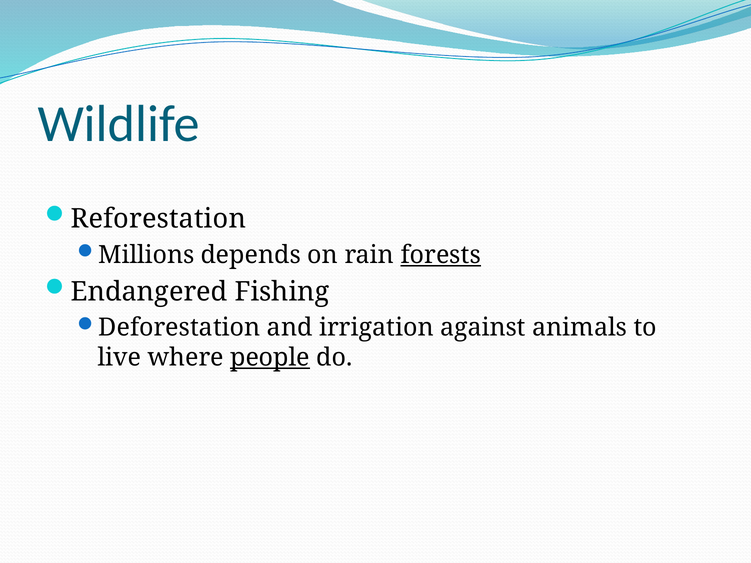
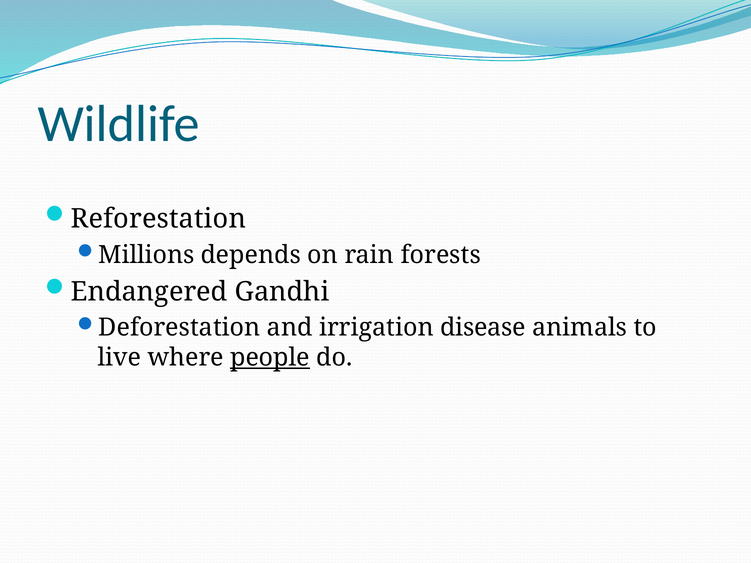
forests underline: present -> none (441, 255)
Fishing: Fishing -> Gandhi (282, 292)
against: against -> disease (483, 328)
